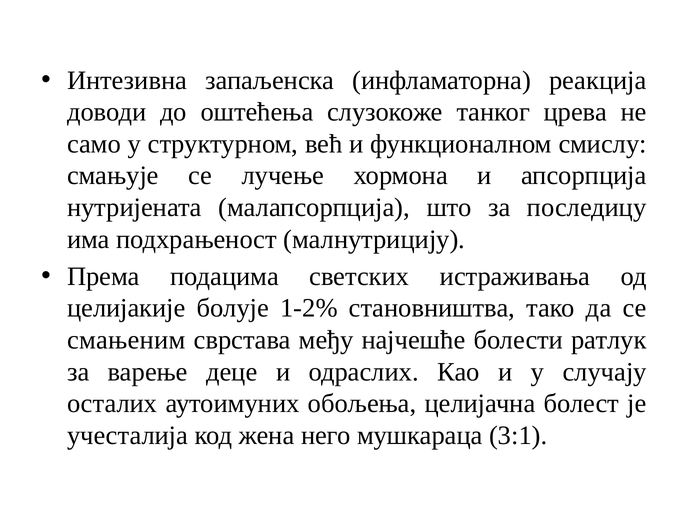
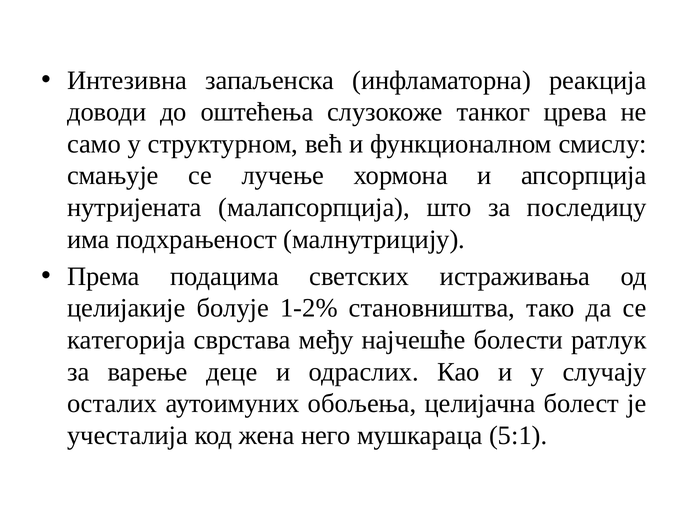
смањеним: смањеним -> категорија (126, 340)
3:1: 3:1 -> 5:1 (518, 435)
